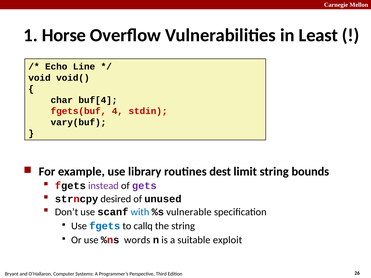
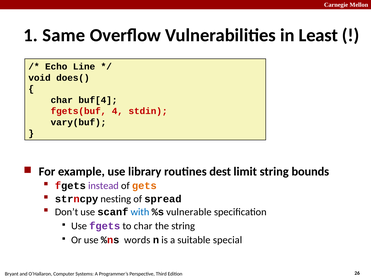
Horse: Horse -> Same (64, 35)
void(: void( -> does( (73, 78)
gets colour: purple -> orange (144, 186)
desired: desired -> nesting (116, 199)
unused: unused -> spread (163, 199)
fgets colour: blue -> purple (105, 226)
to callq: callq -> char (143, 226)
exploit: exploit -> special (228, 240)
